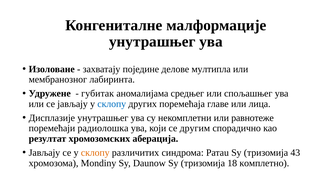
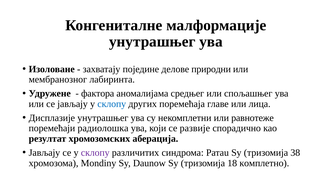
мултипла: мултипла -> природни (211, 69)
губитак: губитак -> фактора (98, 93)
другим: другим -> развије (195, 128)
склопу colour: orange -> purple (95, 152)
43: 43 -> 38 (295, 152)
